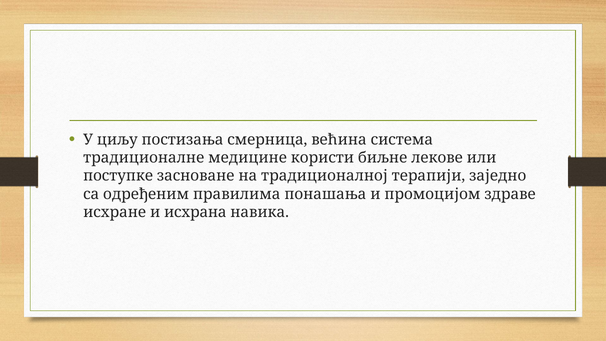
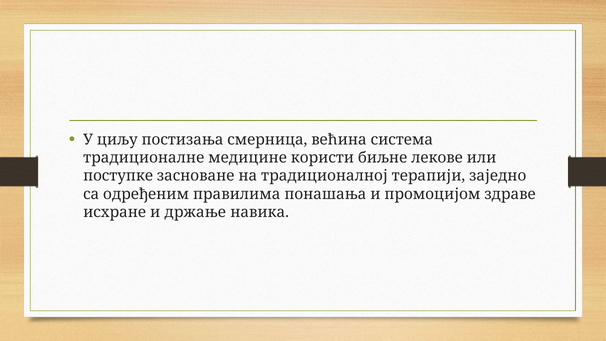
исхрана: исхрана -> држање (195, 212)
